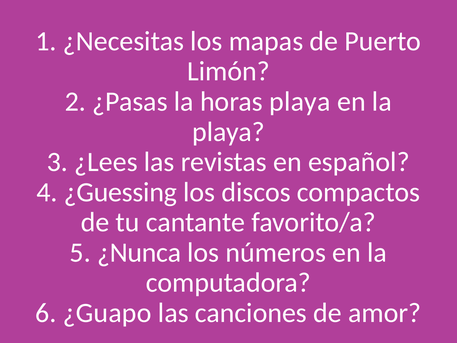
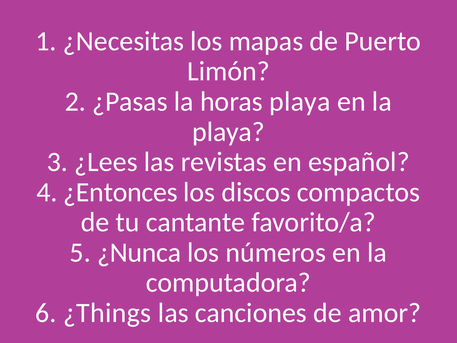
¿Guessing: ¿Guessing -> ¿Entonces (120, 192)
¿Guapo: ¿Guapo -> ¿Things (107, 313)
